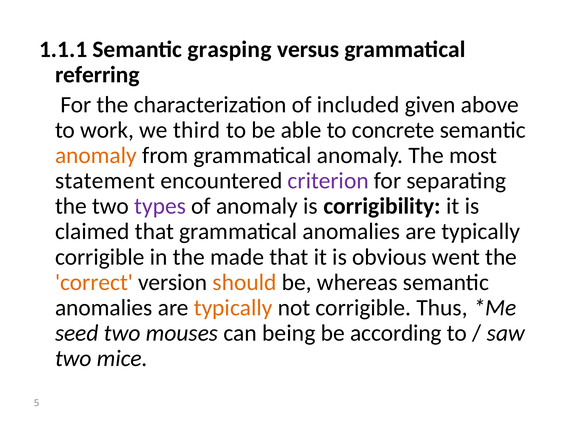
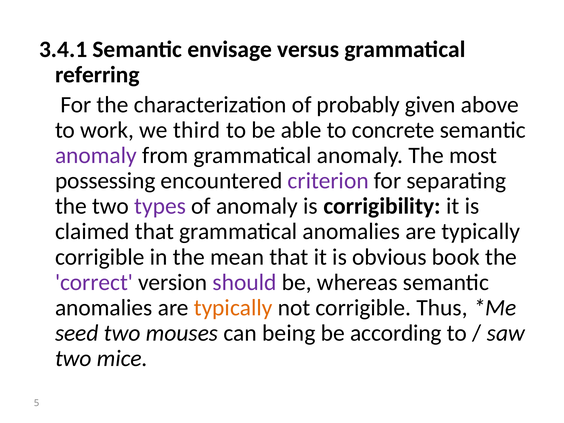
1.1.1: 1.1.1 -> 3.4.1 (63, 49)
grasping: grasping -> envisage (230, 49)
included: included -> probably (358, 105)
anomaly colour: orange -> purple (96, 155)
statement: statement -> possessing (105, 181)
made: made -> mean (237, 257)
went: went -> book (456, 257)
correct colour: orange -> purple (94, 282)
should colour: orange -> purple (245, 282)
